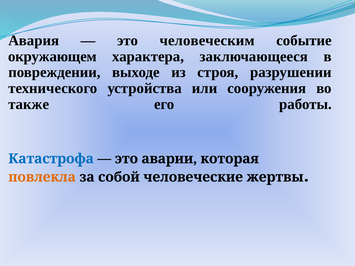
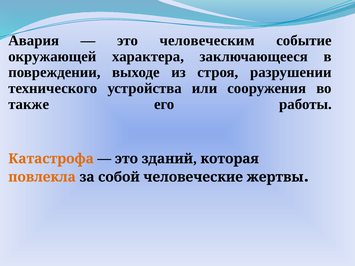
окружающем: окружающем -> окружающей (52, 56)
Катастрофа colour: blue -> orange (51, 159)
аварии: аварии -> зданий (169, 159)
